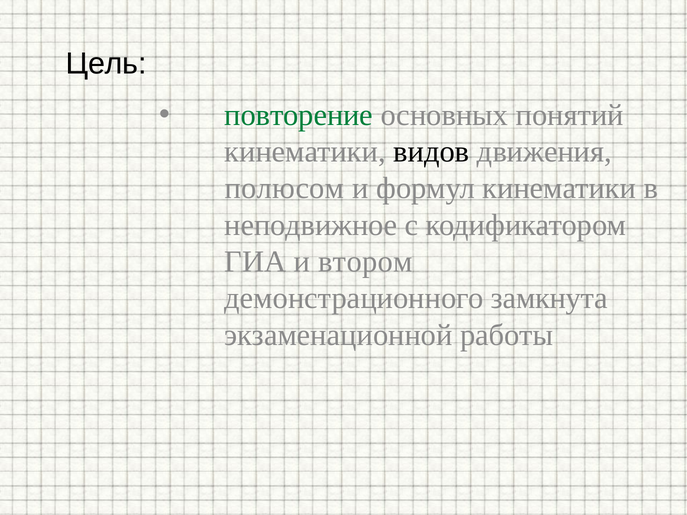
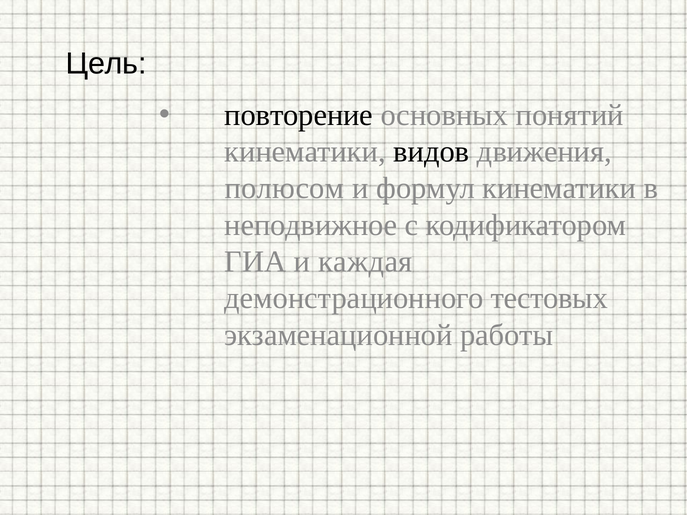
повторение colour: green -> black (299, 115)
втором: втором -> каждая (365, 262)
замкнута: замкнута -> тестовых (549, 299)
